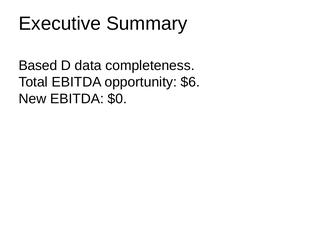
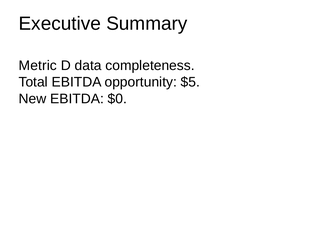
Based: Based -> Metric (38, 65)
$6: $6 -> $5 (190, 82)
